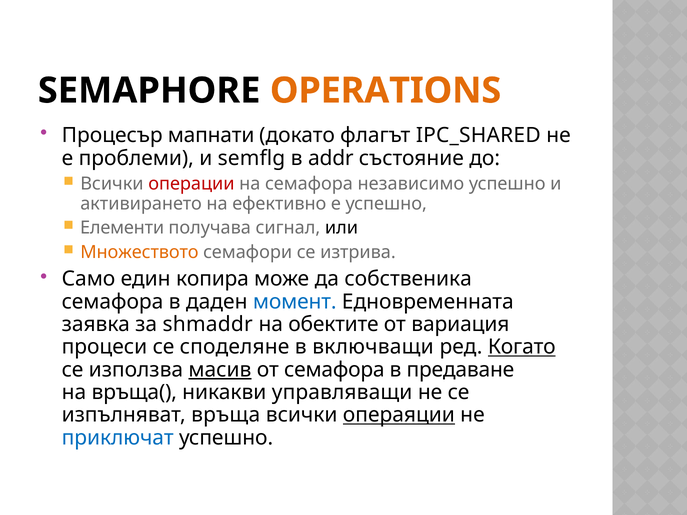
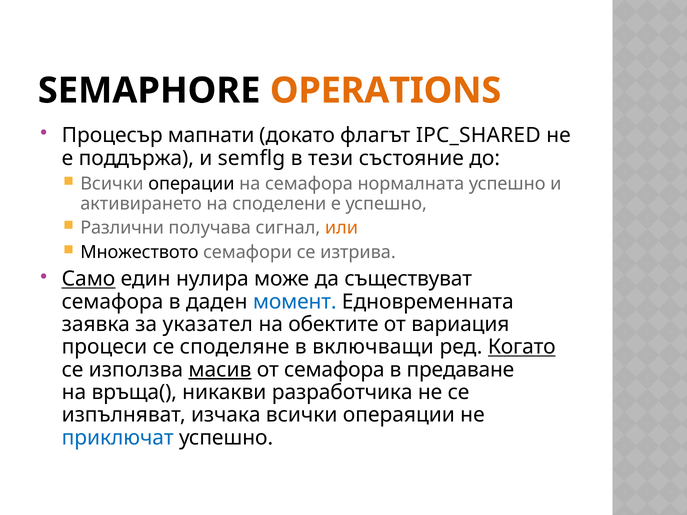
проблеми: проблеми -> поддържа (136, 158)
addr: addr -> тези (331, 158)
операции colour: red -> black (191, 184)
независимо: независимо -> нормалната (411, 184)
ефективно: ефективно -> споделени (279, 204)
Елементи: Елементи -> Различни (122, 228)
или colour: black -> orange (341, 228)
Множеството colour: orange -> black (139, 252)
Само underline: none -> present (89, 279)
копира: копира -> нулира (212, 279)
собственика: собственика -> съществуват (408, 279)
shmaddr: shmaddr -> указател (208, 325)
управляващи: управляващи -> разработчика (342, 393)
връща: връща -> изчака (226, 415)
операяции underline: present -> none (399, 415)
